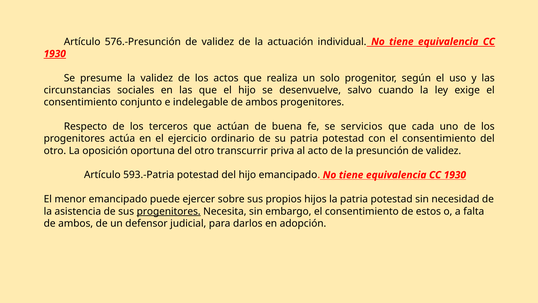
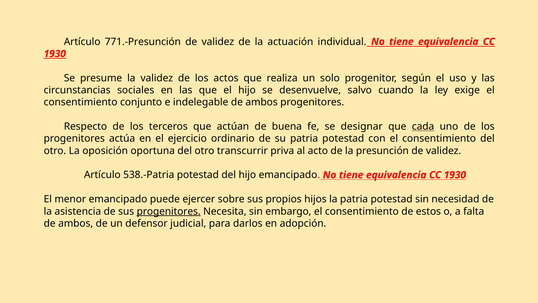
576.-Presunción: 576.-Presunción -> 771.-Presunción (143, 42)
servicios: servicios -> designar (362, 126)
cada underline: none -> present (423, 126)
593.-Patria: 593.-Patria -> 538.-Patria (149, 175)
